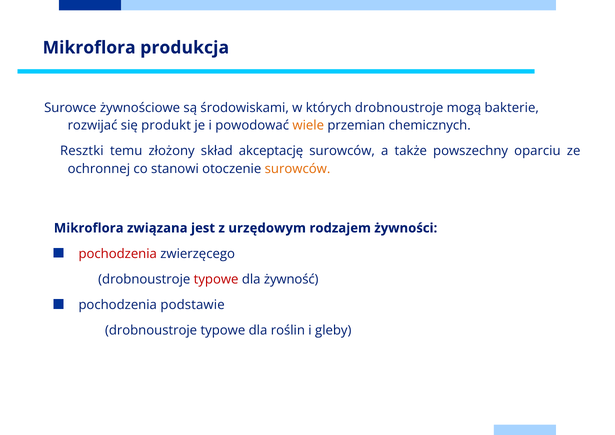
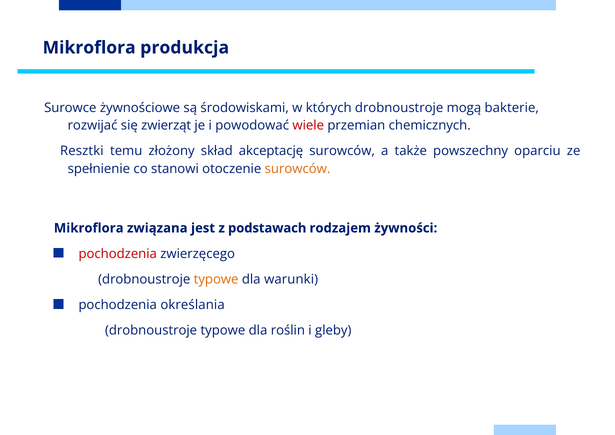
produkt: produkt -> zwierząt (166, 125)
wiele colour: orange -> red (308, 125)
ochronnej: ochronnej -> spełnienie (99, 169)
urzędowym: urzędowym -> podstawach (267, 228)
typowe colour: red -> orange (216, 279)
żywność: żywność -> warunki (291, 279)
podstawie: podstawie -> określania (193, 305)
